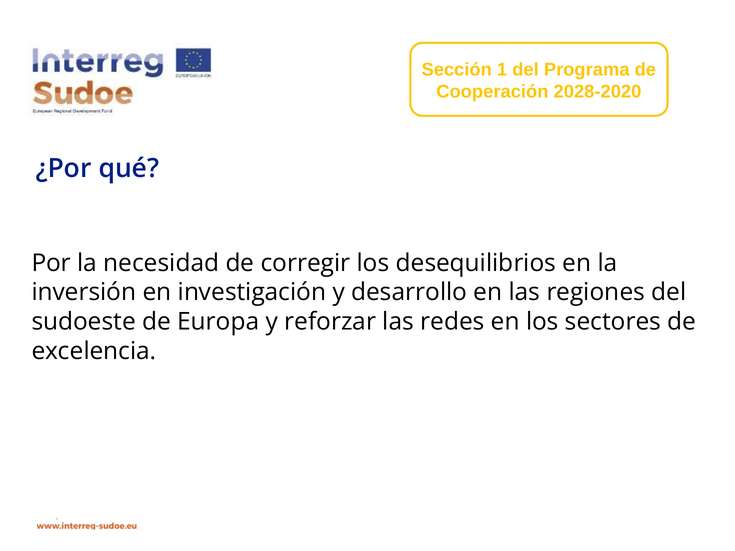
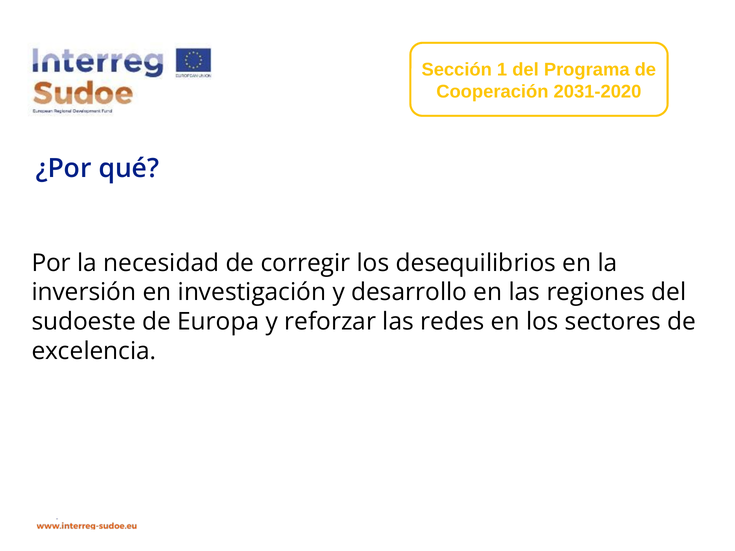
2028-2020: 2028-2020 -> 2031-2020 (597, 92)
